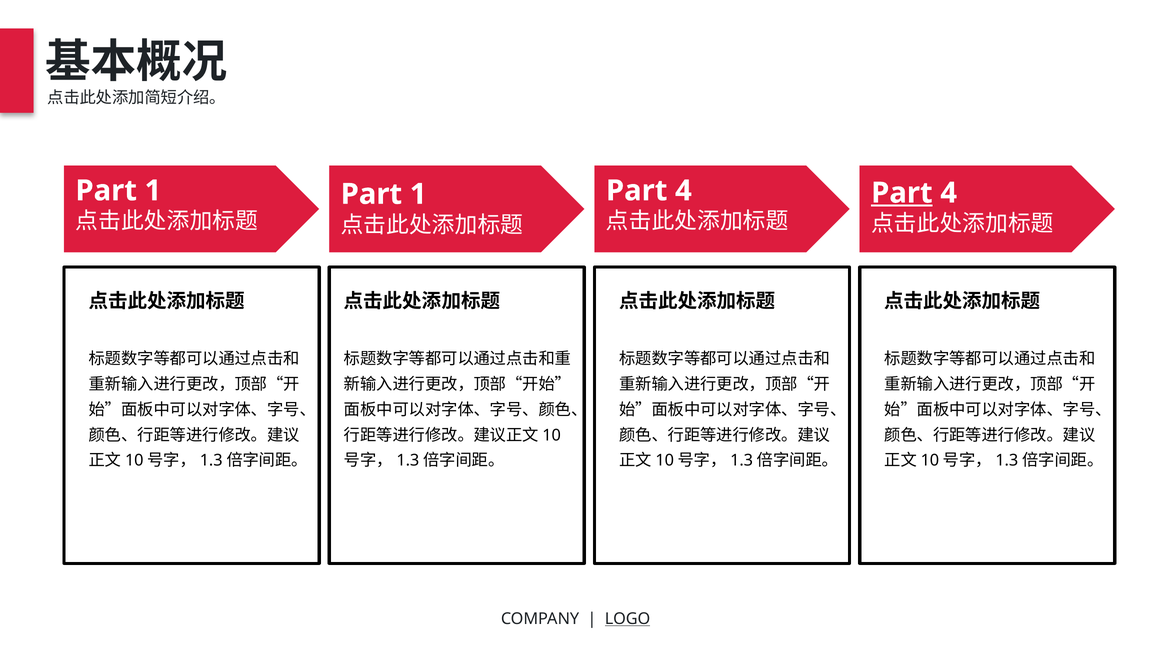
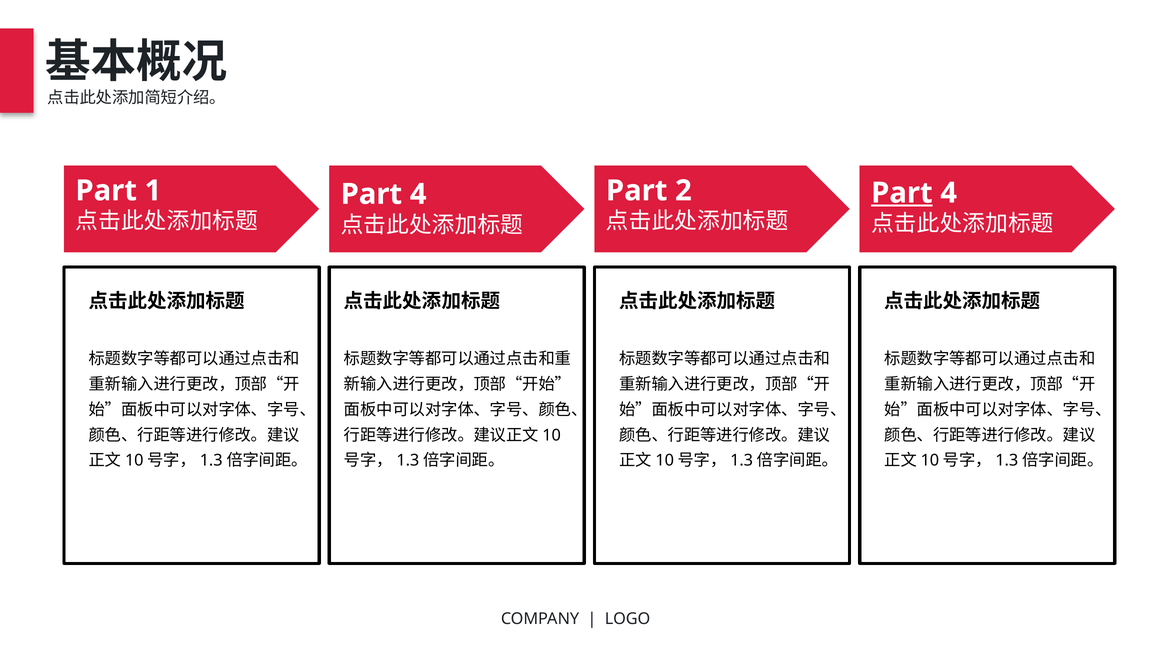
4: 4 -> 2 (683, 191)
1: 1 -> 4 (418, 194)
LOGO underline: present -> none (628, 619)
